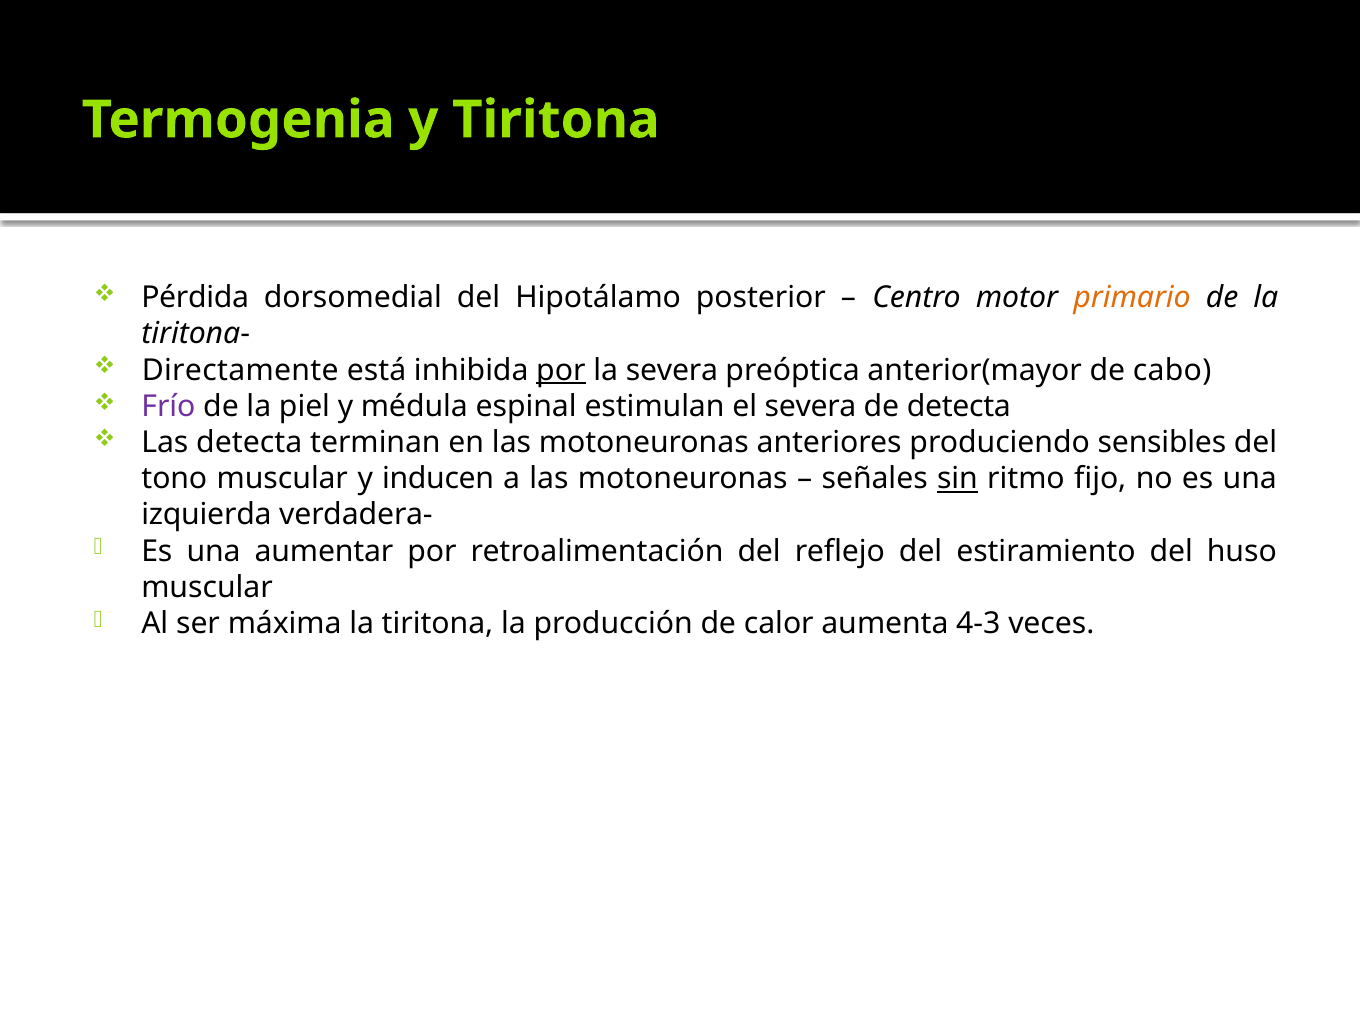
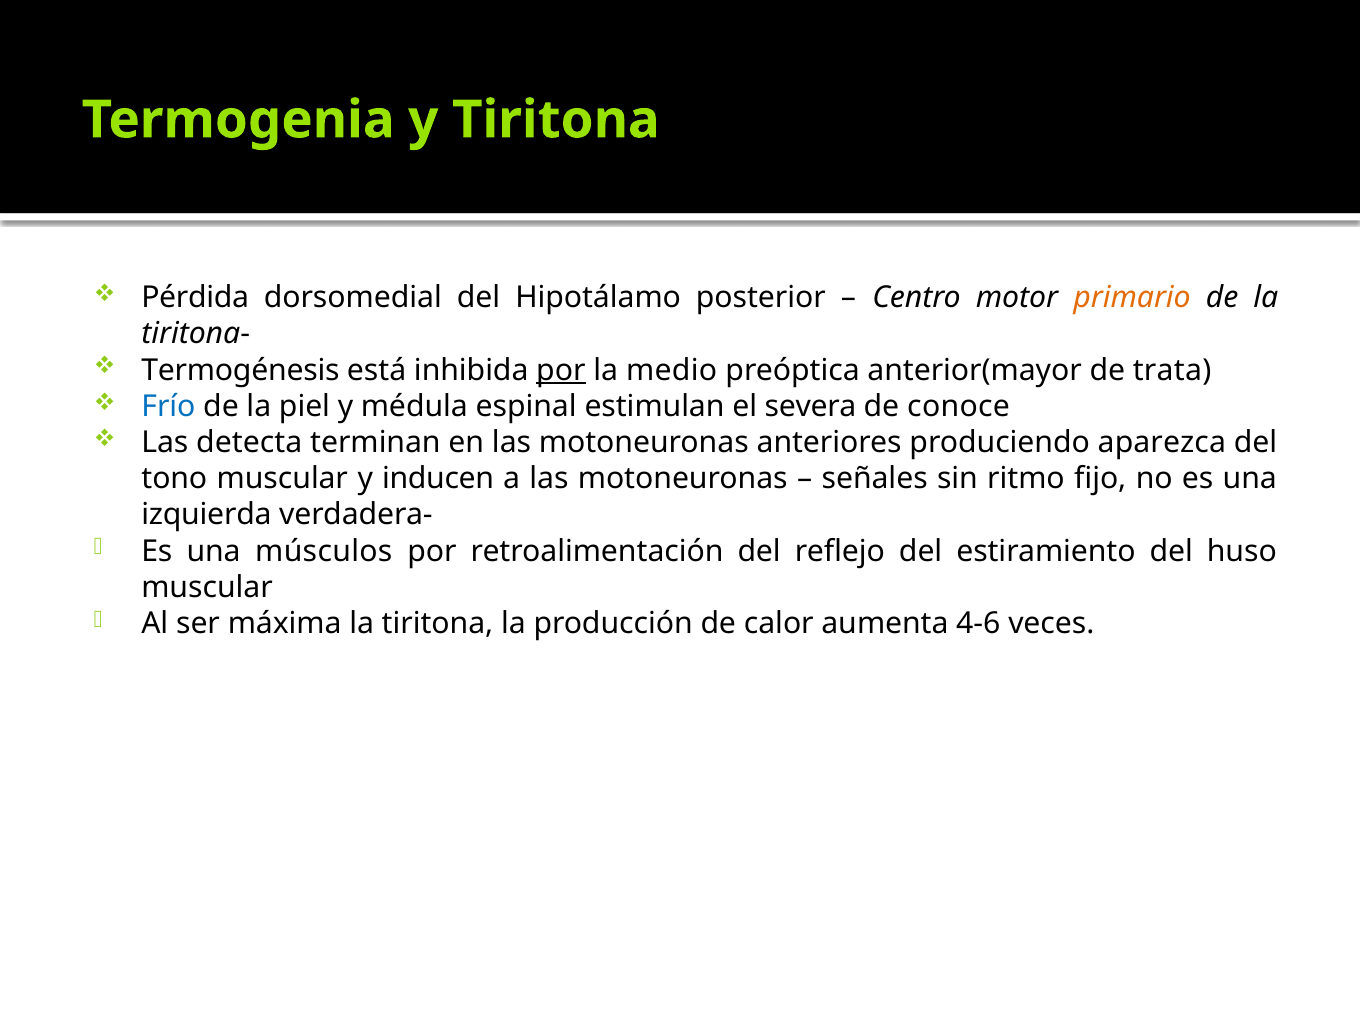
Directamente: Directamente -> Termogénesis (240, 370)
la severa: severa -> medio (672, 370)
cabo: cabo -> trata (1172, 370)
Frío colour: purple -> blue (168, 406)
de detecta: detecta -> conoce (959, 406)
sensibles: sensibles -> aparezca (1162, 443)
sin underline: present -> none (957, 479)
aumentar: aumentar -> músculos (324, 551)
4-3: 4-3 -> 4-6 (978, 624)
